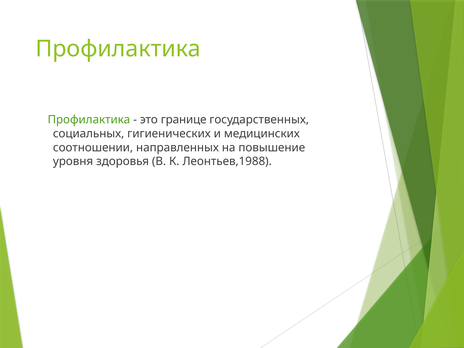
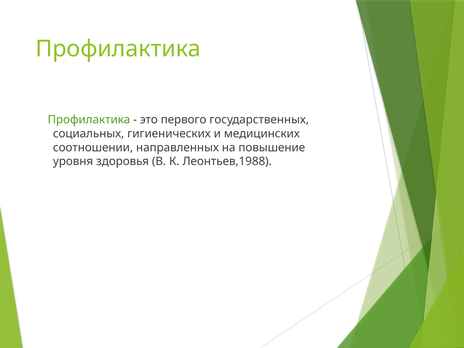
границе: границе -> первого (184, 120)
